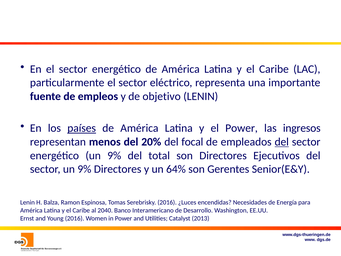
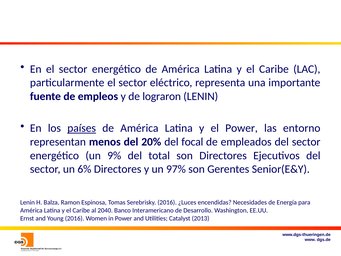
objetivo: objetivo -> lograron (162, 96)
ingresos: ingresos -> entorno (302, 128)
del underline: present -> none (282, 142)
sector un 9%: 9% -> 6% (84, 169)
64%: 64% -> 97% (176, 169)
